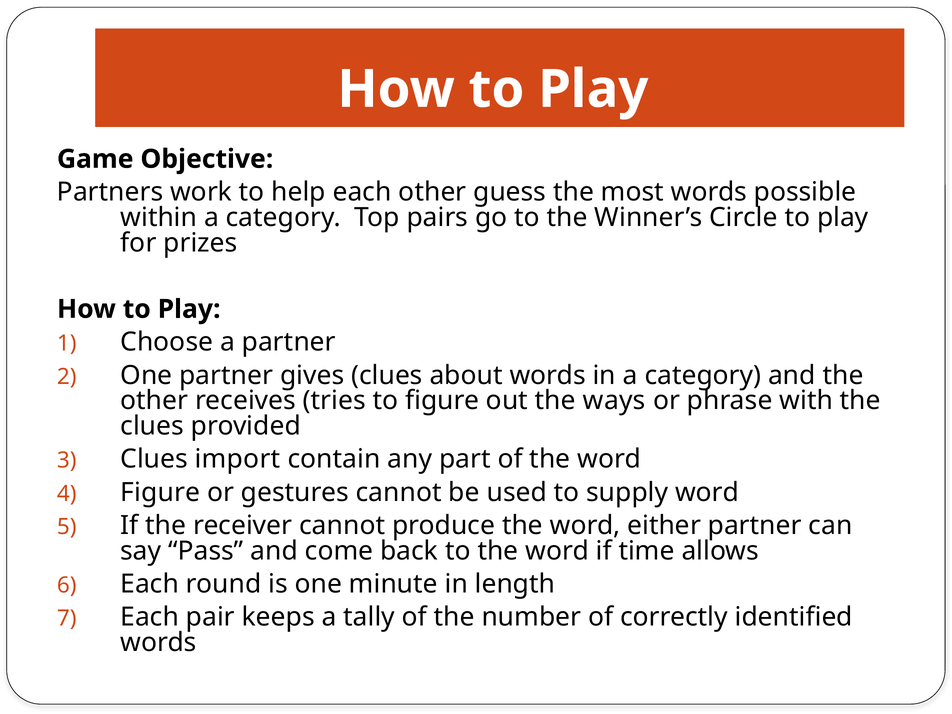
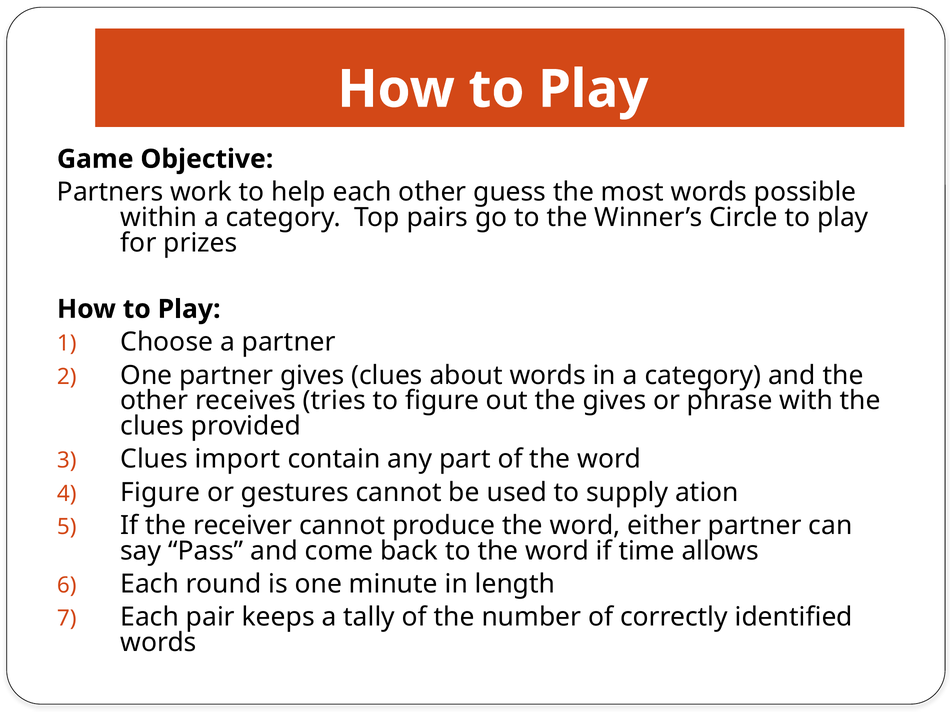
the ways: ways -> gives (614, 401)
supply word: word -> ation (707, 492)
